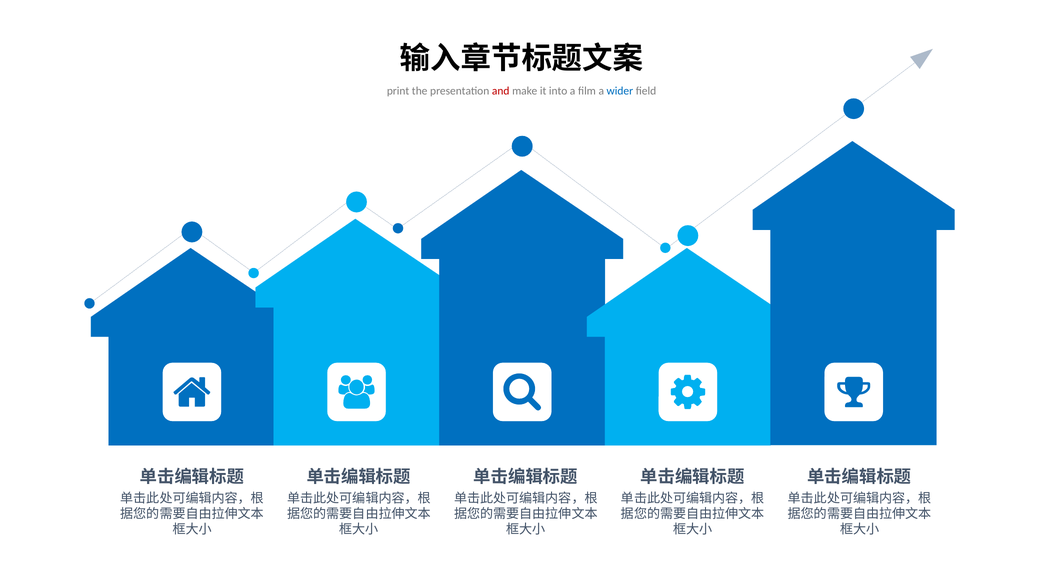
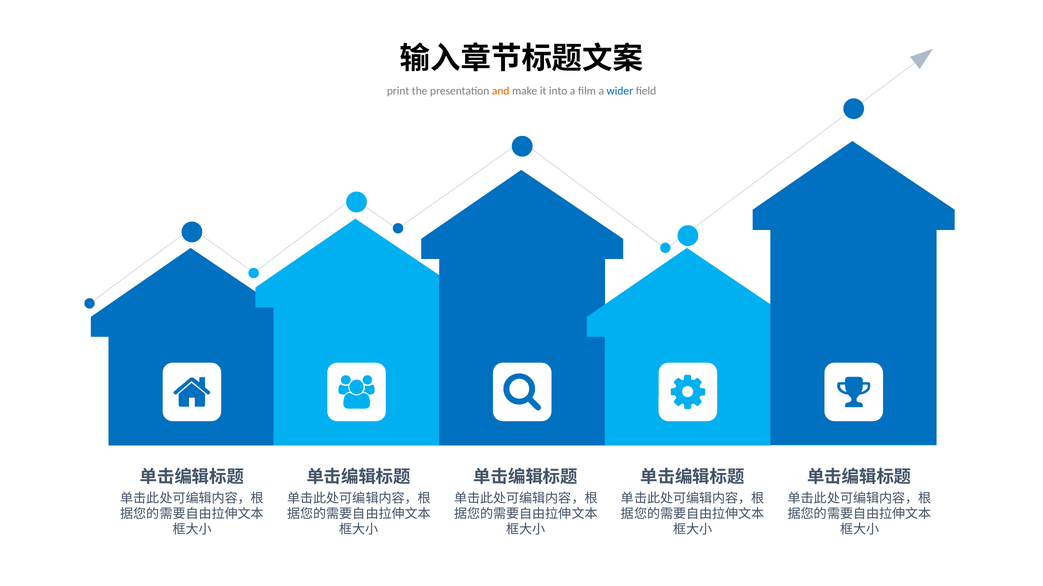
and colour: red -> orange (501, 91)
